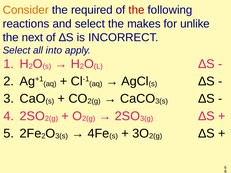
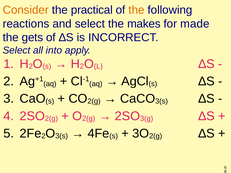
required: required -> practical (92, 10)
the colour: red -> orange (136, 10)
unlike: unlike -> made (195, 24)
next: next -> gets (32, 38)
